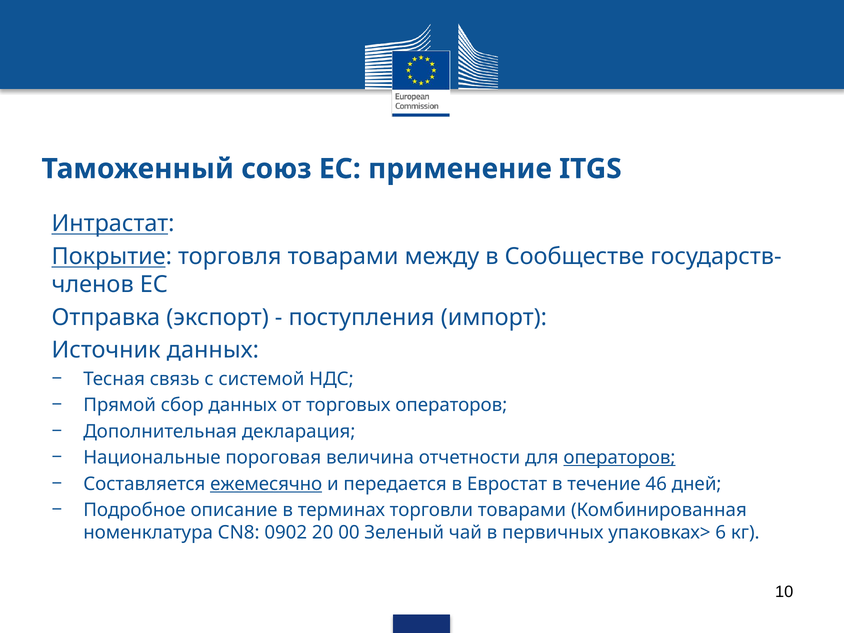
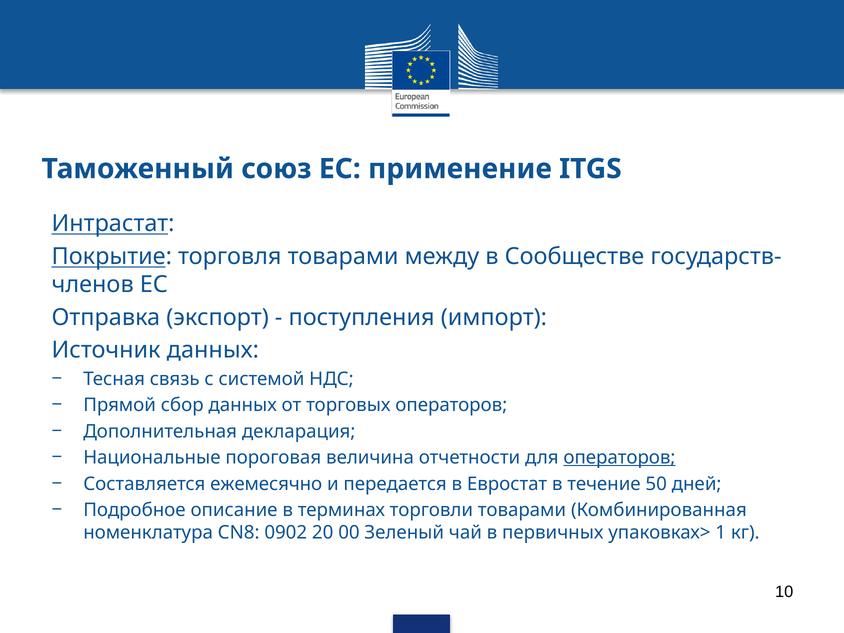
ежемесячно underline: present -> none (266, 484)
46: 46 -> 50 (656, 484)
6: 6 -> 1 (721, 533)
